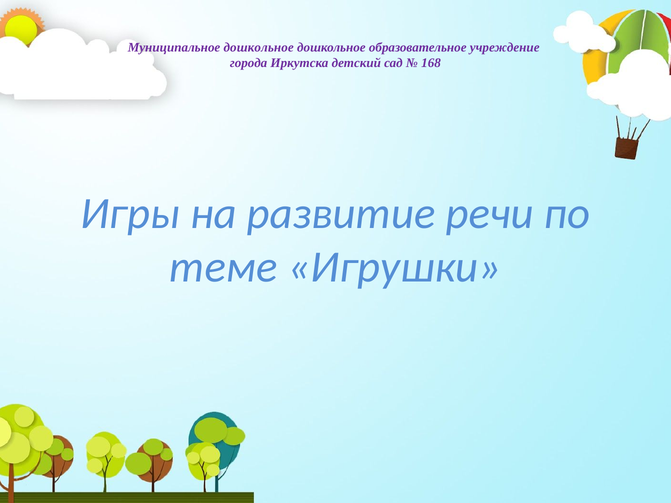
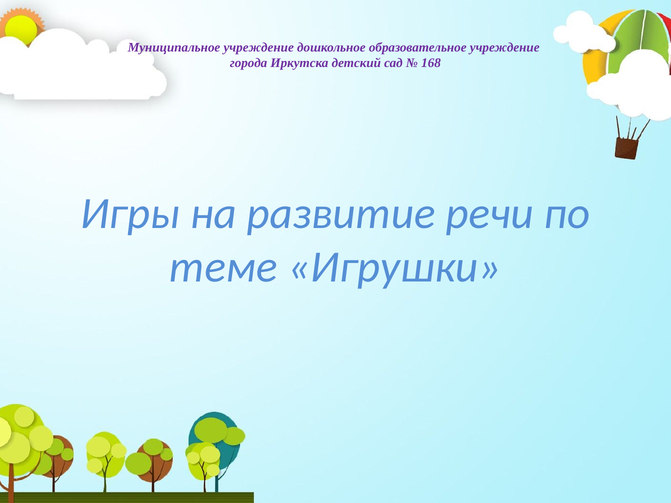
Муниципальное дошкольное: дошкольное -> учреждение (259, 47)
